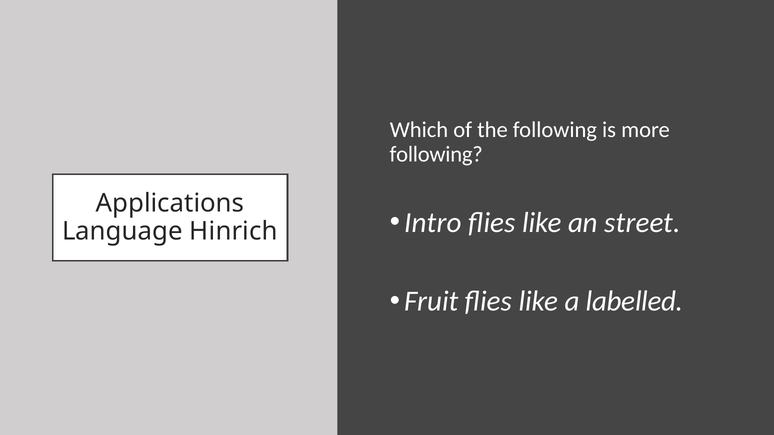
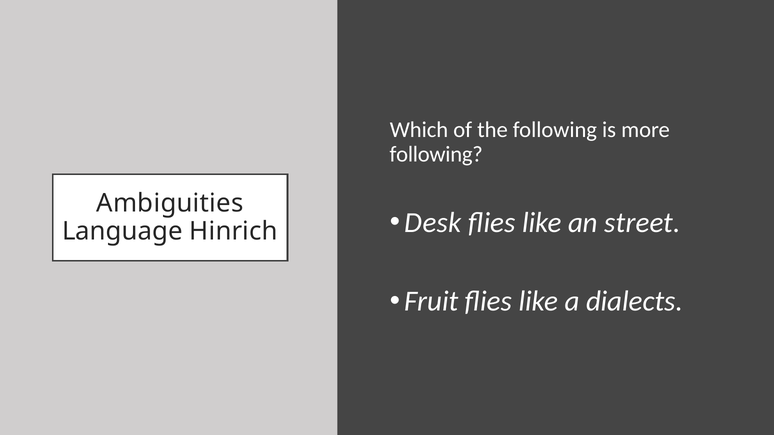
Applications: Applications -> Ambiguities (170, 204)
Intro: Intro -> Desk (433, 223)
labelled: labelled -> dialects (634, 302)
